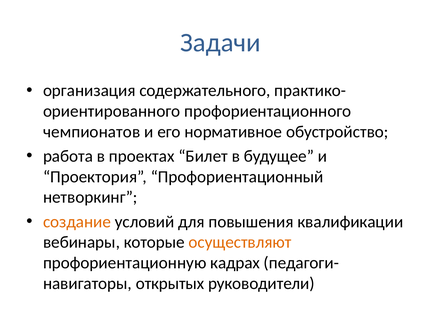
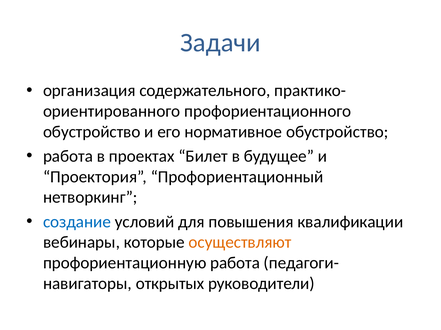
чемпионатов: чемпионатов -> обустройство (92, 132)
создание colour: orange -> blue (77, 222)
профориентационную кадрах: кадрах -> работа (235, 263)
